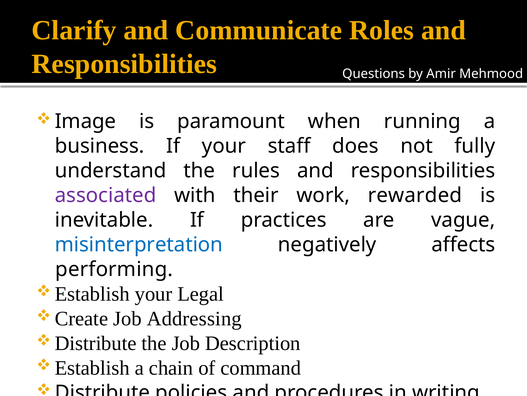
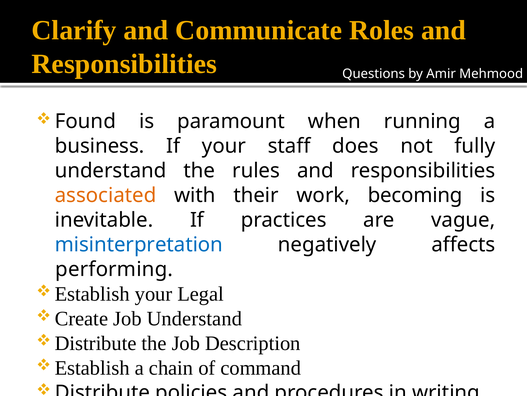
Image: Image -> Found (85, 121)
associated colour: purple -> orange (106, 195)
rewarded: rewarded -> becoming (415, 195)
Job Addressing: Addressing -> Understand (194, 318)
